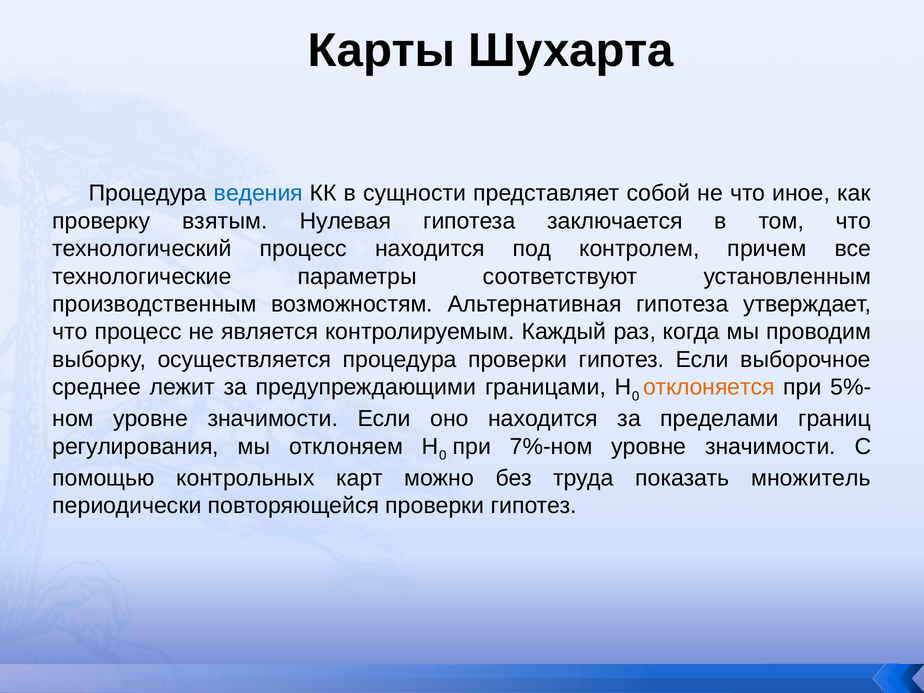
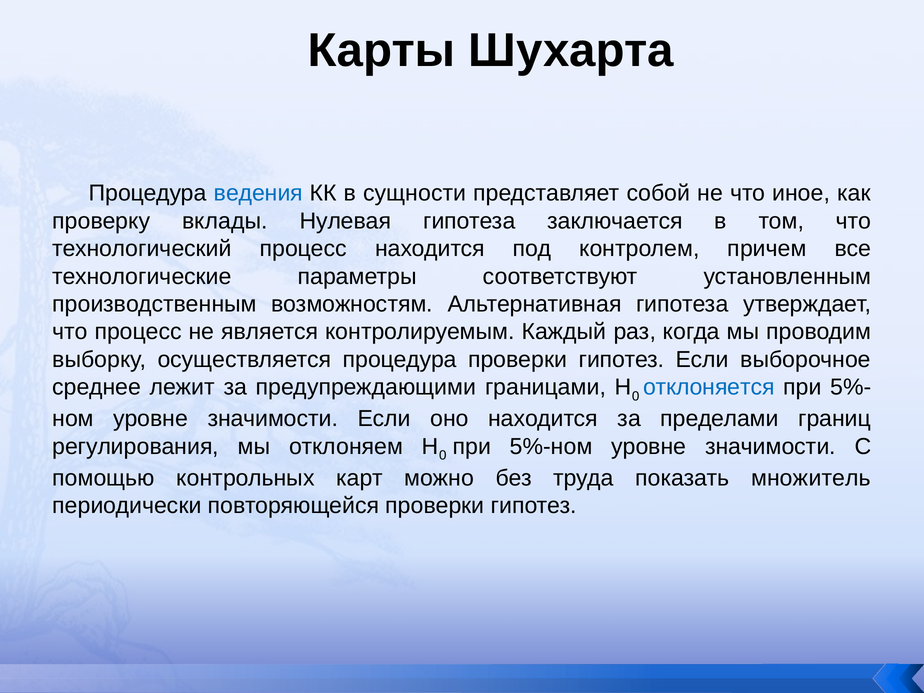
взятым: взятым -> вклады (225, 221)
отклоняется colour: orange -> blue (709, 387)
7%-ном: 7%-ном -> 5%-ном (551, 446)
